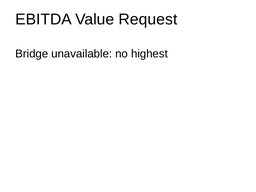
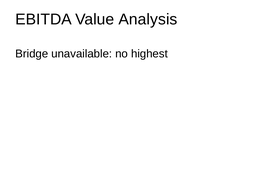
Request: Request -> Analysis (148, 19)
